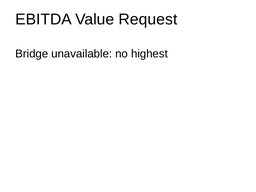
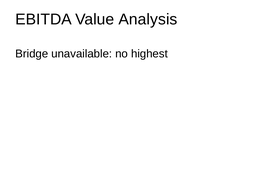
Request: Request -> Analysis (148, 19)
